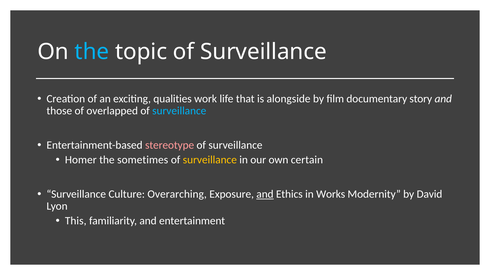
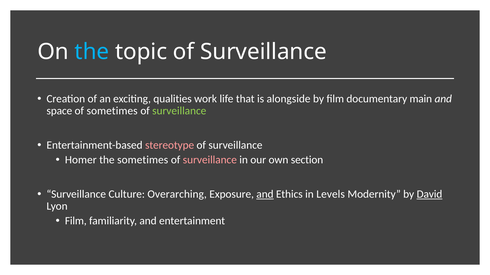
story: story -> main (421, 99)
those: those -> space (59, 111)
of overlapped: overlapped -> sometimes (112, 111)
surveillance colour: light blue -> light green (179, 111)
surveillance colour: yellow -> pink (210, 160)
certain: certain -> section (307, 160)
Works: Works -> Levels (331, 195)
David underline: none -> present (430, 195)
This: This -> Film (76, 221)
